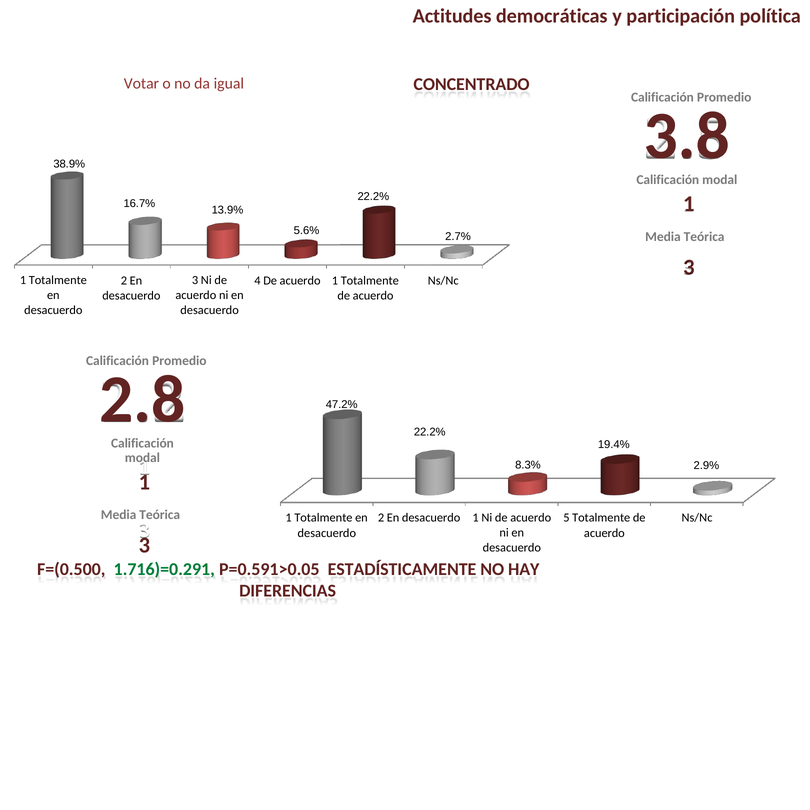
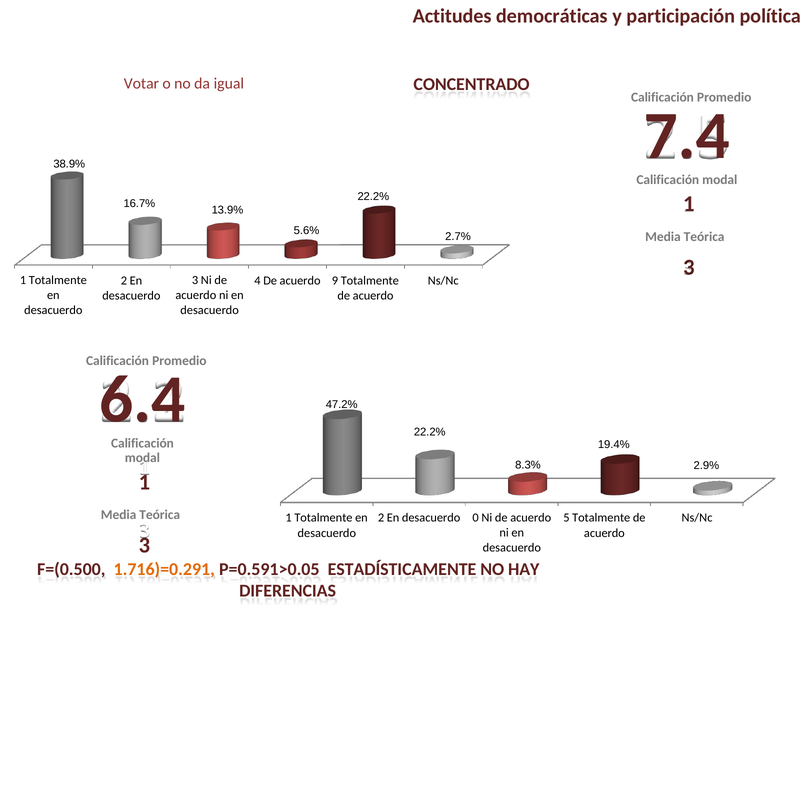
3.8: 3.8 -> 7.4 (687, 136)
acuerdo 1: 1 -> 9 (335, 280)
2.8: 2.8 -> 6.4 (142, 400)
desacuerdo 1: 1 -> 0 (476, 518)
1.716)=0.291 colour: green -> orange (164, 569)
